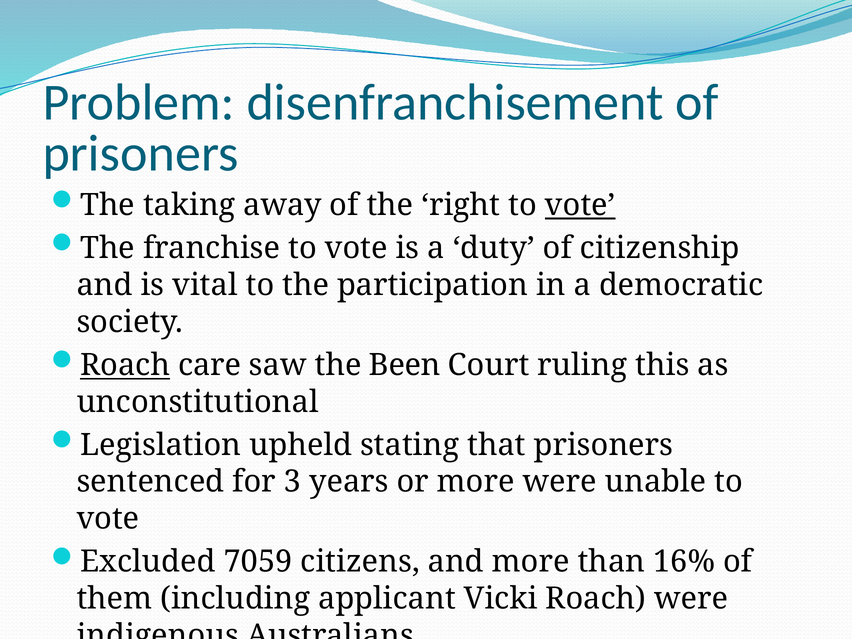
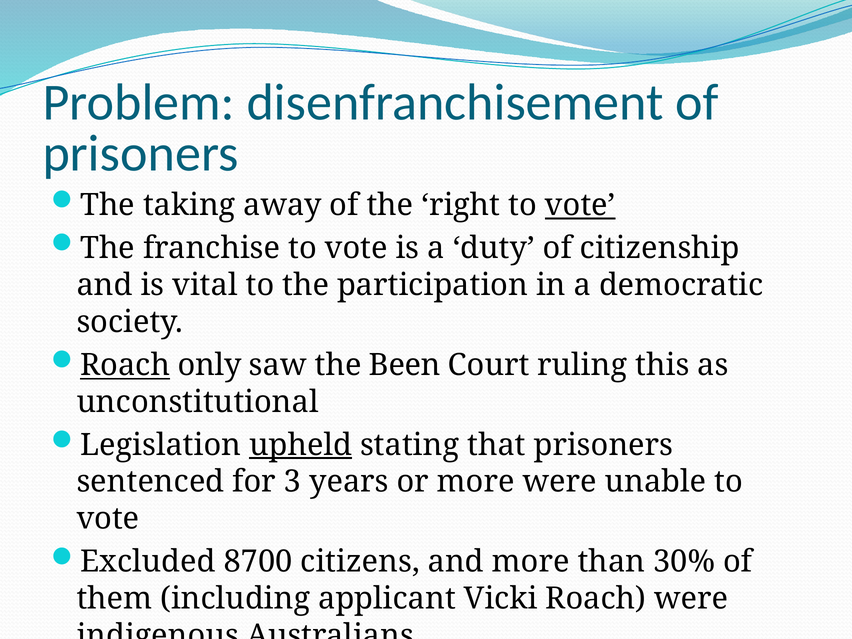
care: care -> only (210, 365)
upheld underline: none -> present (301, 445)
7059: 7059 -> 8700 (258, 562)
16%: 16% -> 30% (684, 562)
